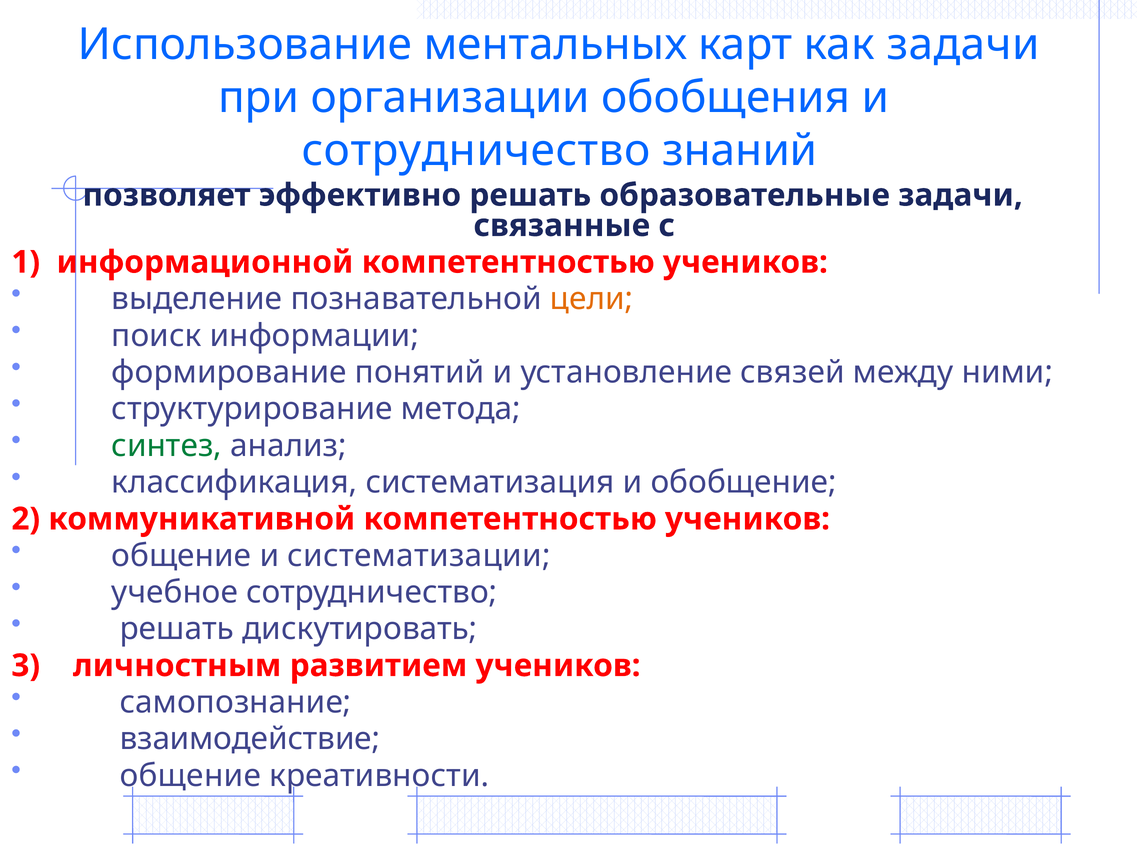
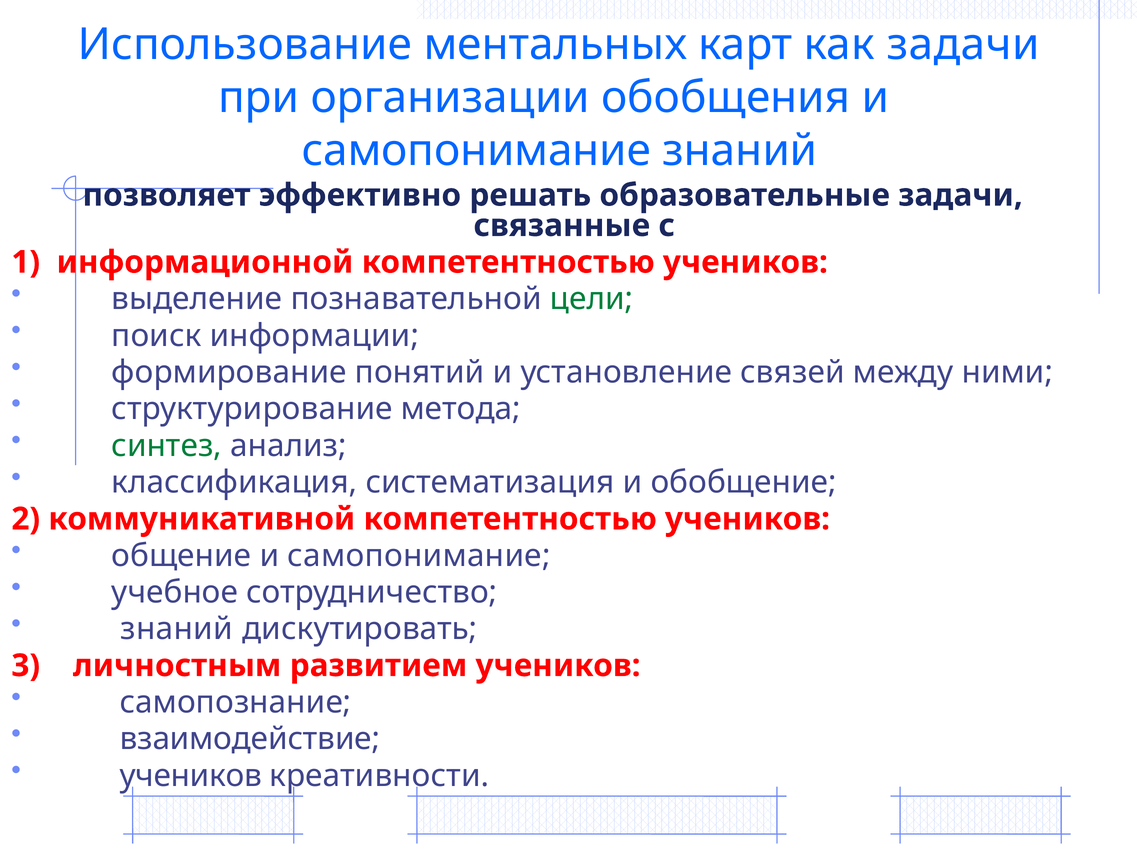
сотрудничество: сотрудничество -> самопонимание (476, 151)
цели colour: orange -> green (592, 299)
общение и систематизации: систематизации -> самопонимание (419, 555)
решать: решать -> знаний (177, 629)
общение: общение -> учеников (191, 775)
